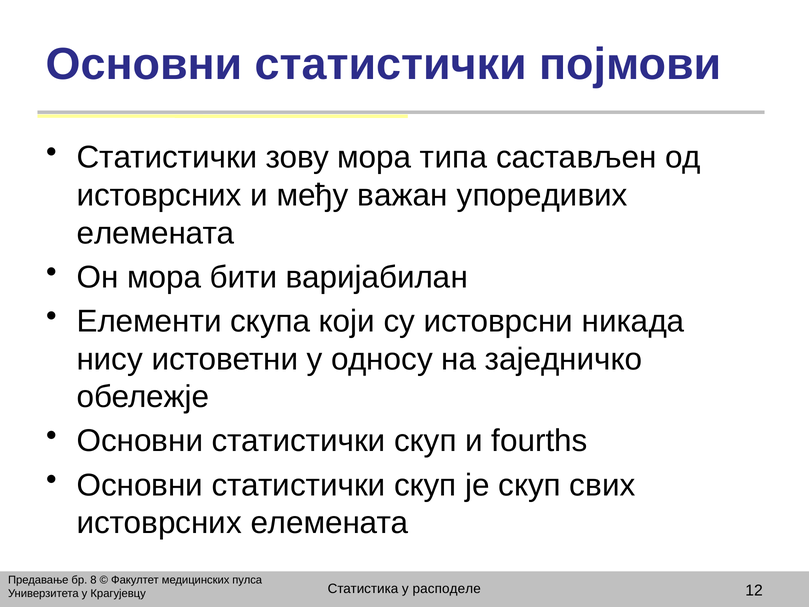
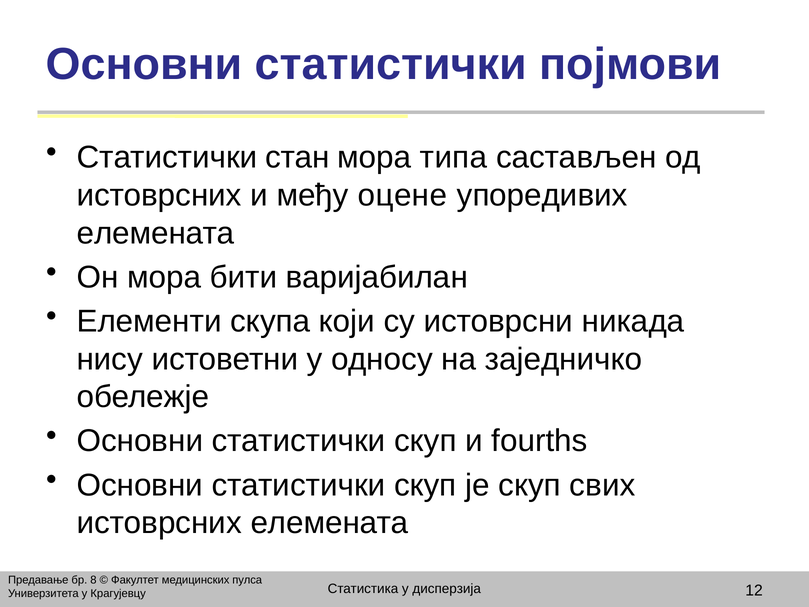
зову: зову -> стан (297, 158)
важан: важан -> оцене (402, 195)
расподеле: расподеле -> дисперзија (447, 589)
